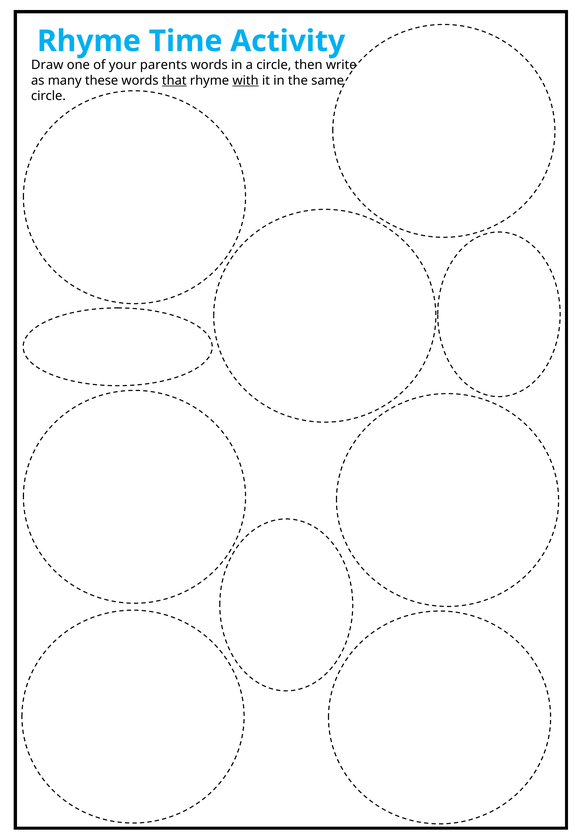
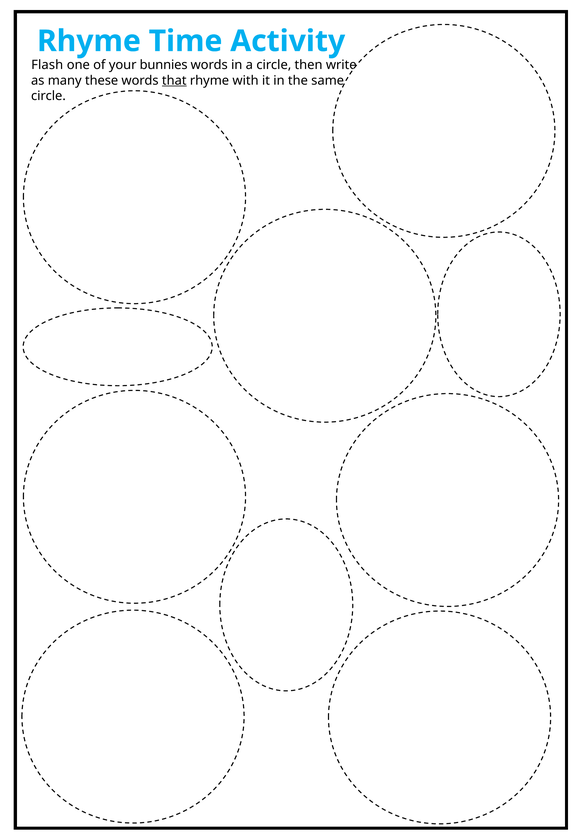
Draw: Draw -> Flash (47, 65)
parents: parents -> bunnies (164, 65)
with underline: present -> none (246, 81)
